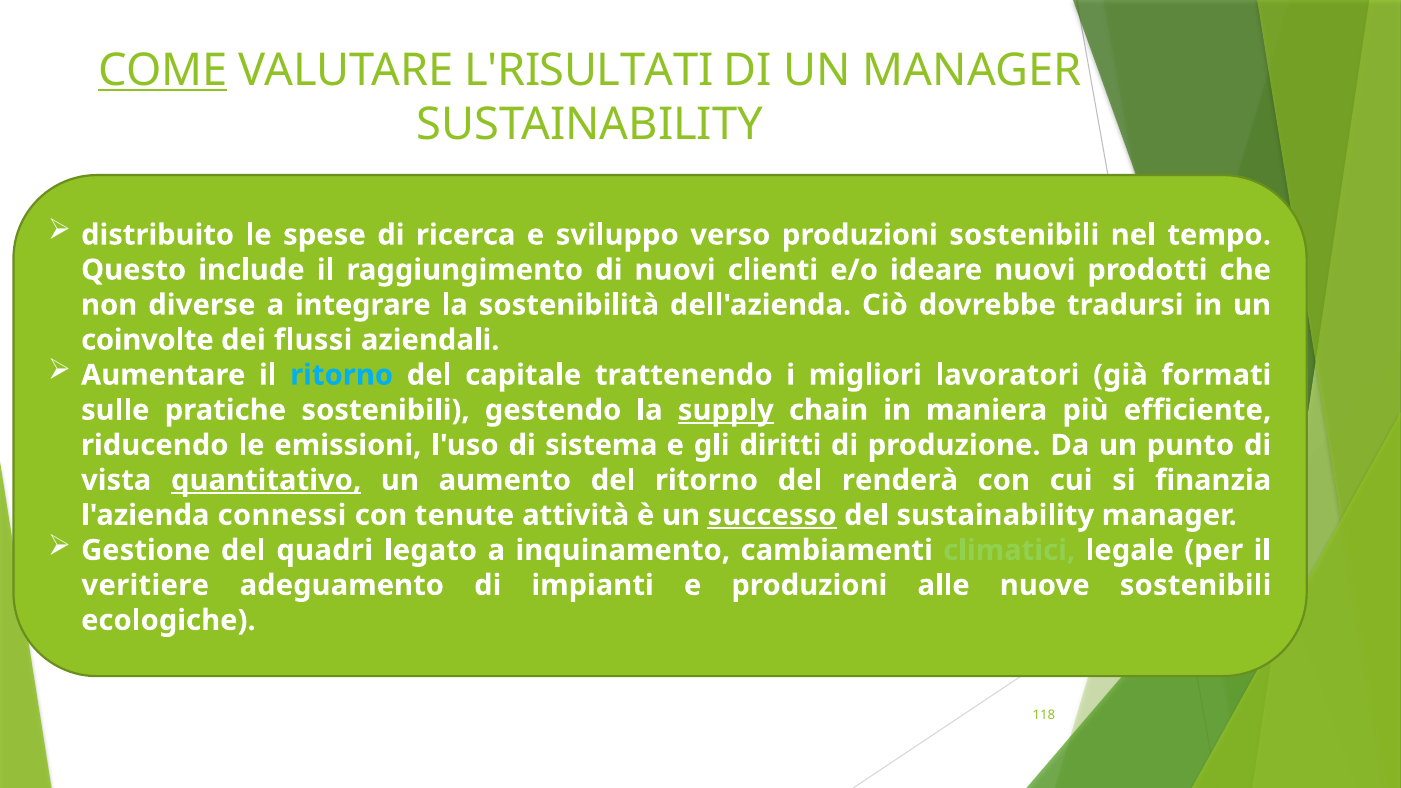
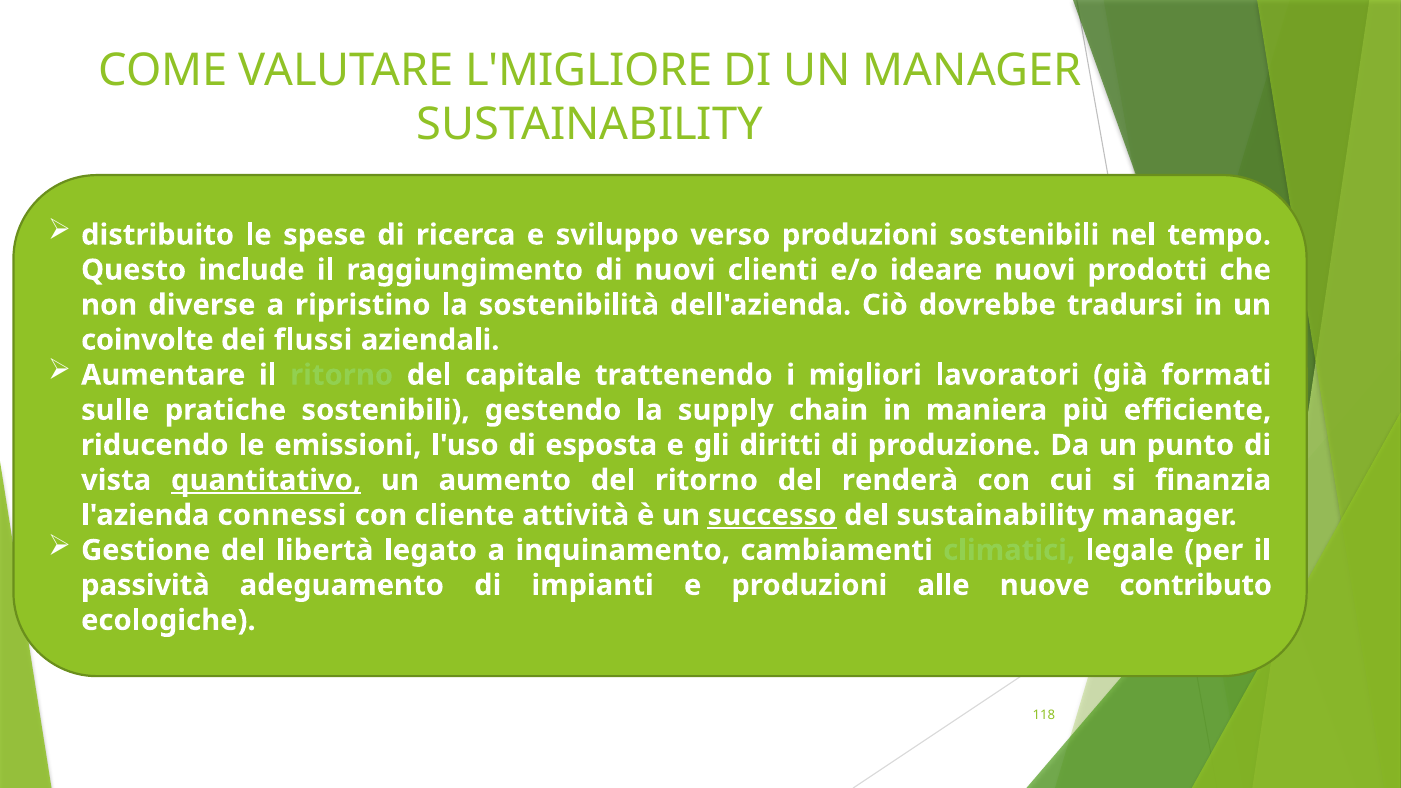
COME underline: present -> none (163, 71)
L'RISULTATI: L'RISULTATI -> L'MIGLIORE (589, 71)
integrare: integrare -> ripristino (363, 305)
ritorno colour: light blue -> light green (342, 375)
supply underline: present -> none (726, 410)
sistema: sistema -> esposta (601, 445)
tenute: tenute -> cliente (465, 515)
quadri: quadri -> libertà (325, 550)
veritiere: veritiere -> passività (145, 585)
nuove sostenibili: sostenibili -> contributo (1196, 585)
